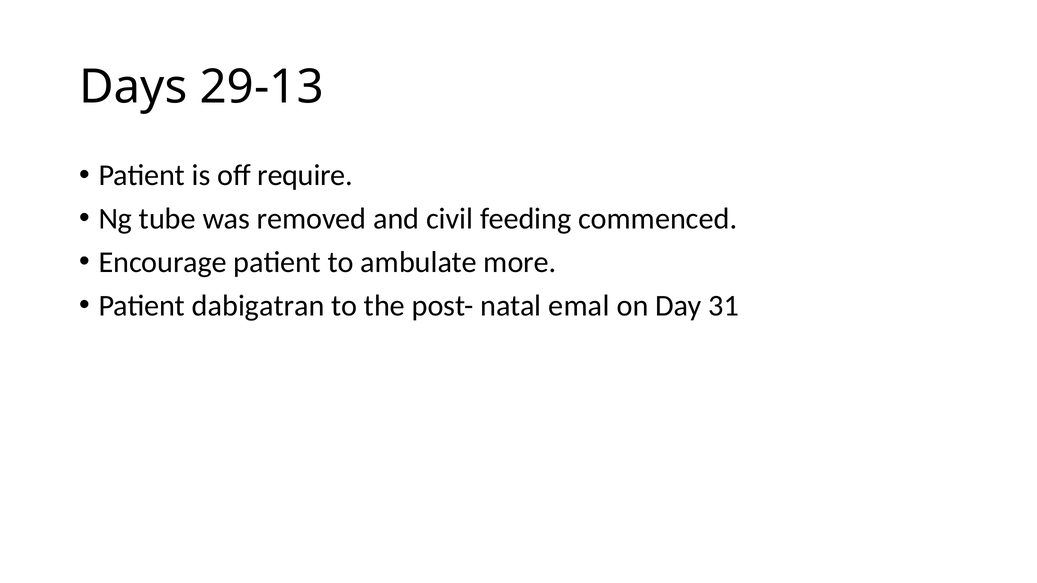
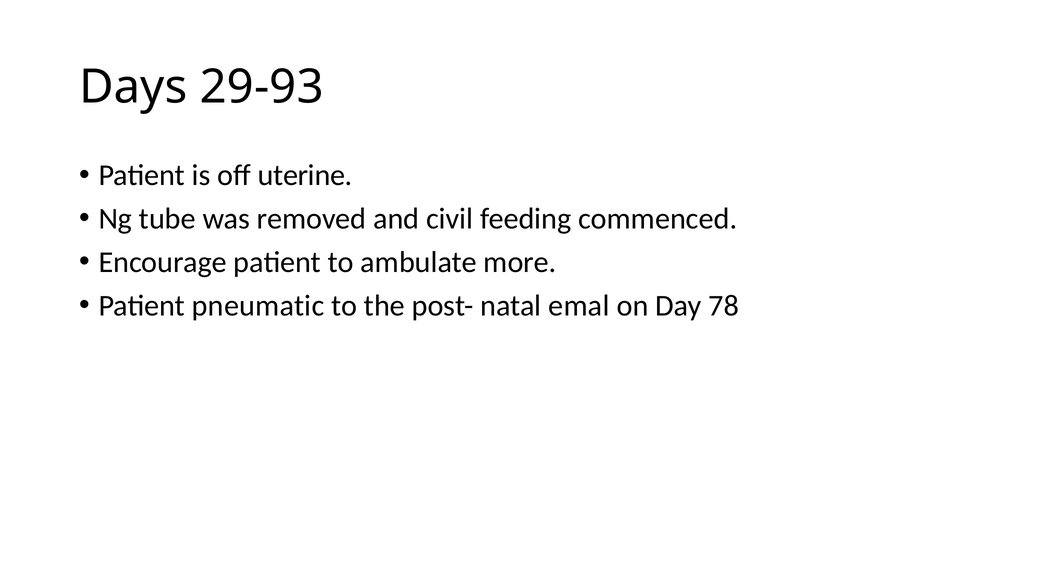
29-13: 29-13 -> 29-93 (262, 87)
require: require -> uterine (305, 175)
dabigatran: dabigatran -> pneumatic (258, 306)
31: 31 -> 78 (724, 306)
